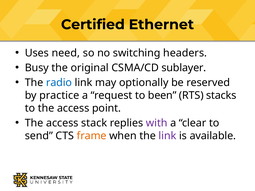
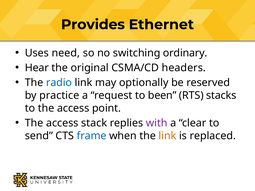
Certified: Certified -> Provides (93, 25)
headers: headers -> ordinary (185, 53)
Busy: Busy -> Hear (37, 68)
sublayer: sublayer -> headers (184, 68)
frame colour: orange -> blue (92, 136)
link colour: purple -> orange (167, 136)
available: available -> replaced (213, 136)
